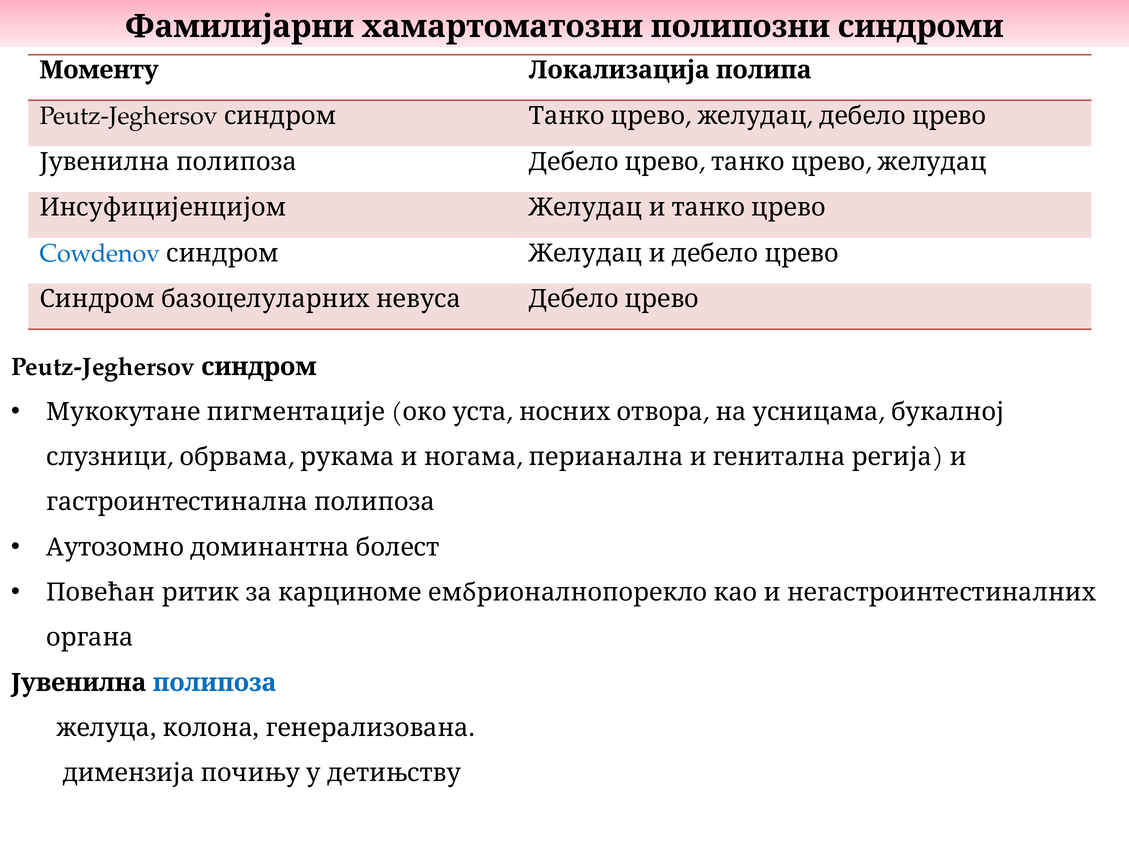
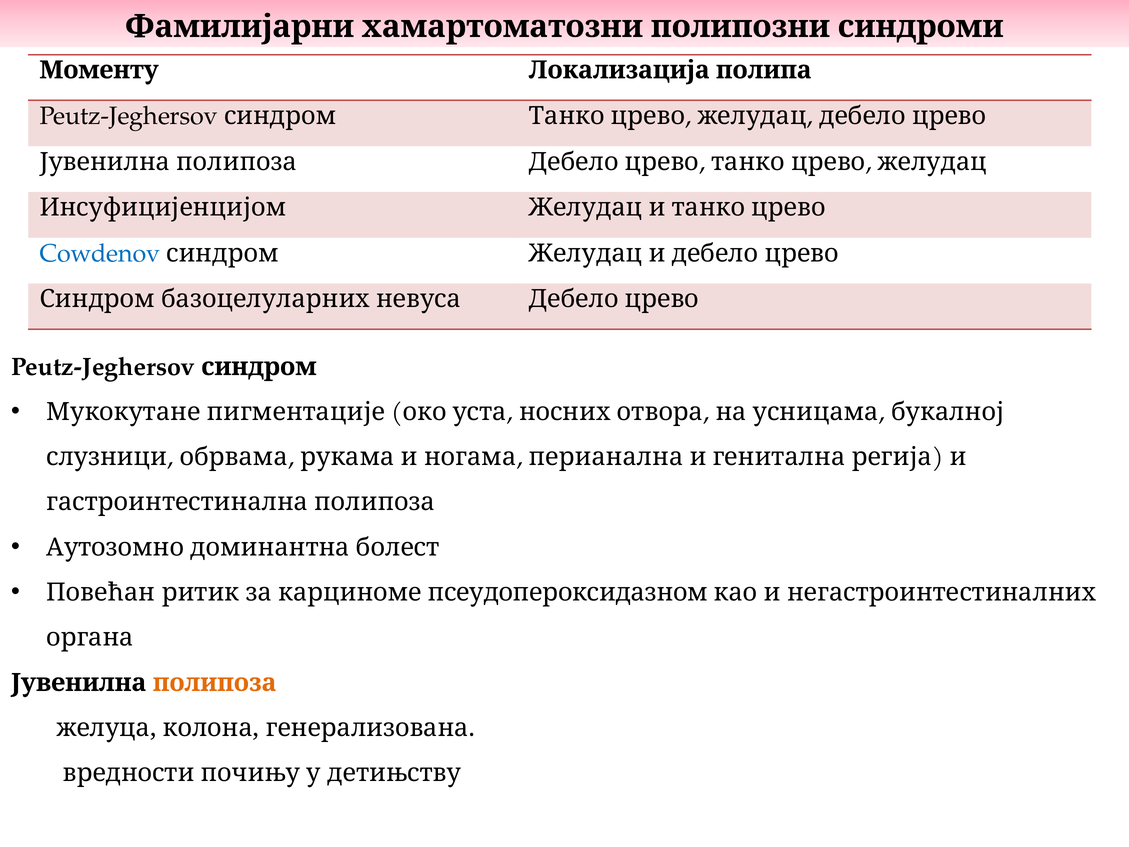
ембрионалнопорекло: ембрионалнопорекло -> псеудопероксидазном (568, 592)
полипоза colour: blue -> orange (215, 682)
димензија: димензија -> вредности (129, 773)
